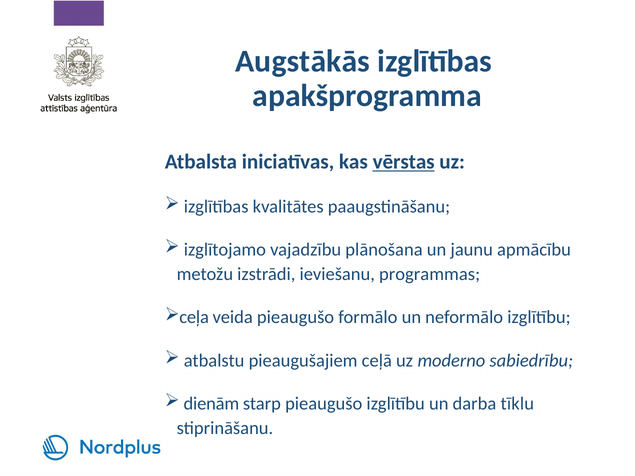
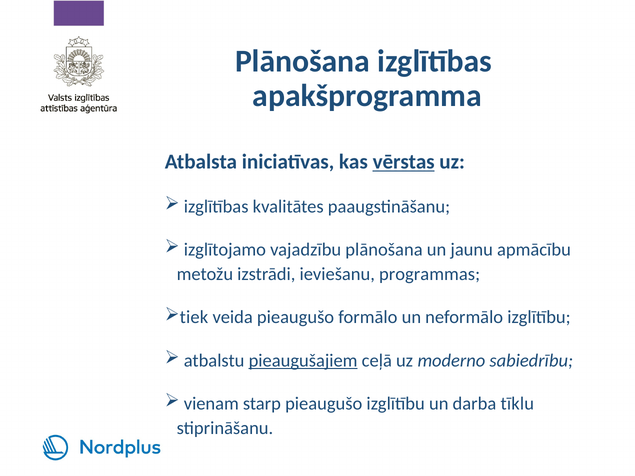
Augstākās: Augstākās -> Plānošana (303, 62)
ceļa: ceļa -> tiek (194, 318)
pieaugušajiem underline: none -> present (303, 361)
dienām: dienām -> vienam (211, 404)
